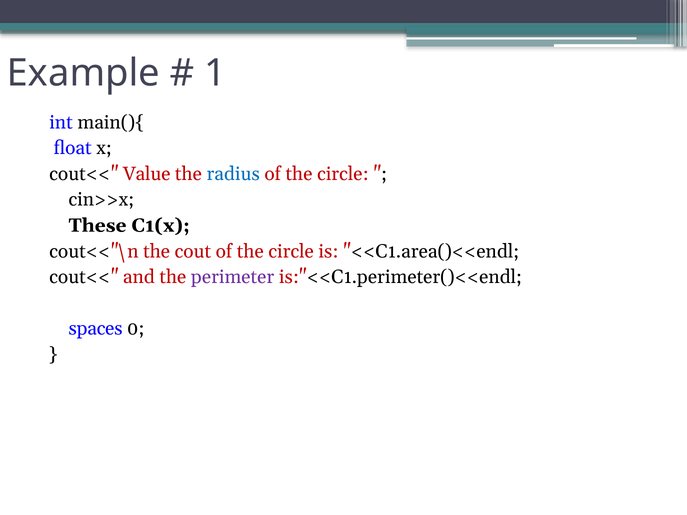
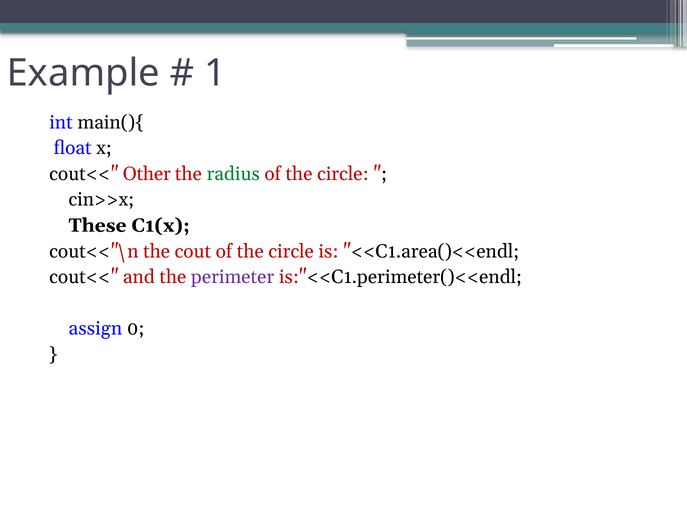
Value: Value -> Other (147, 174)
radius colour: blue -> green (233, 174)
spaces: spaces -> assign (95, 329)
